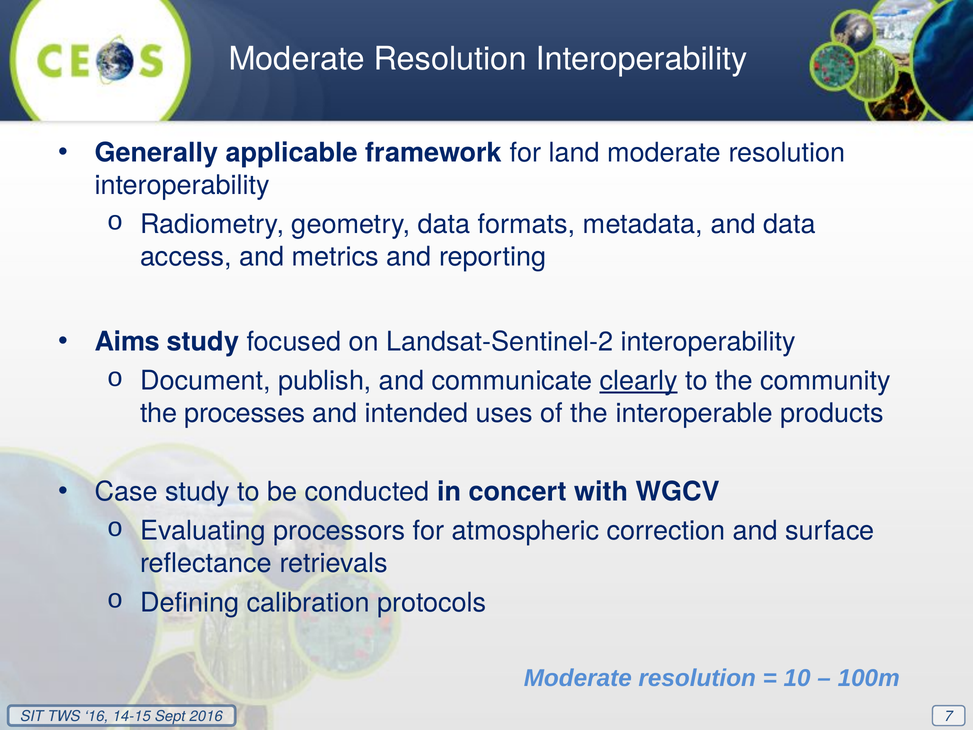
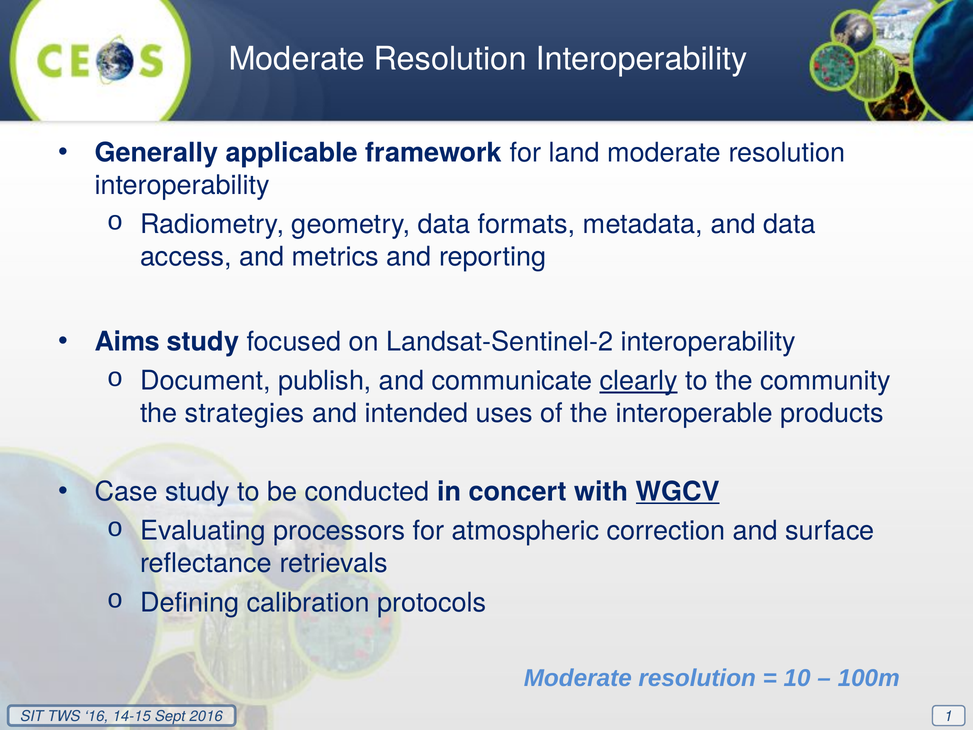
processes: processes -> strategies (245, 413)
WGCV underline: none -> present (678, 492)
7: 7 -> 1 (949, 716)
